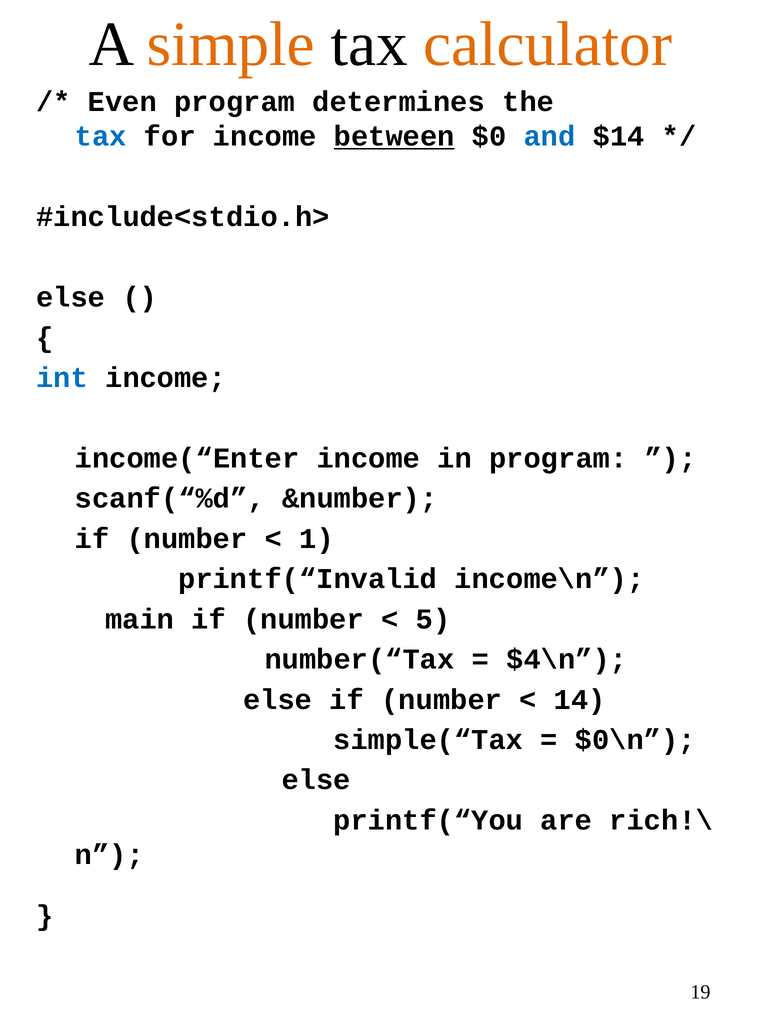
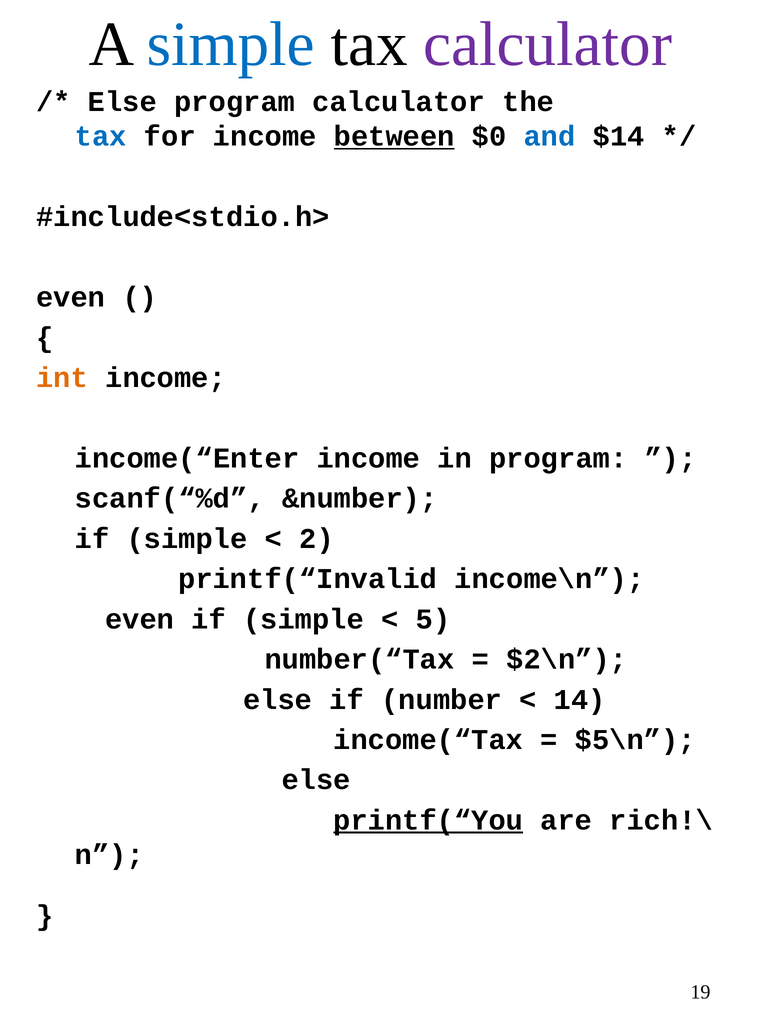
simple colour: orange -> blue (231, 45)
calculator colour: orange -> purple (548, 45)
Even: Even -> Else (122, 102)
program determines: determines -> calculator (399, 102)
else: else -> even (71, 297)
int colour: blue -> orange (62, 378)
number: number -> simple (187, 538)
1: 1 -> 2 (317, 538)
main: main -> even (140, 619)
number: number -> simple (304, 619)
$4\n: $4\n -> $2\n (567, 659)
simple(“Tax: simple(“Tax -> income(“Tax (428, 739)
$0\n: $0\n -> $5\n (635, 739)
printf(“You underline: none -> present (428, 820)
